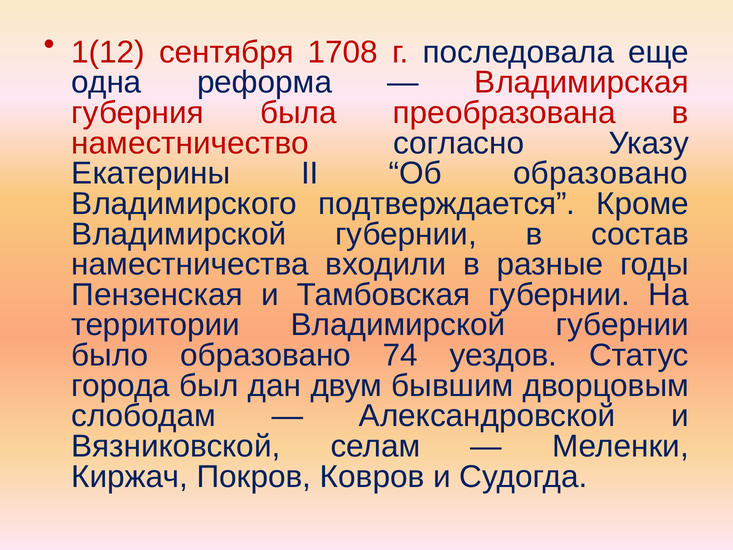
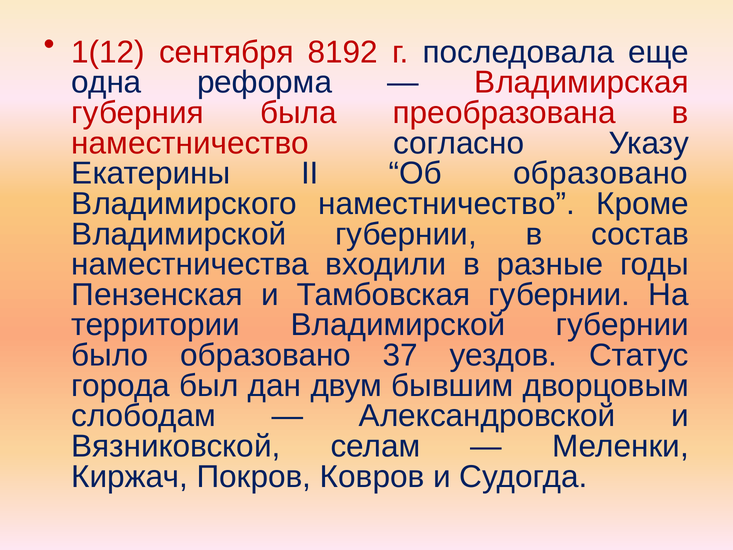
1708: 1708 -> 8192 (343, 52)
Владимирского подтверждается: подтверждается -> наместничество (447, 204)
74: 74 -> 37 (400, 355)
